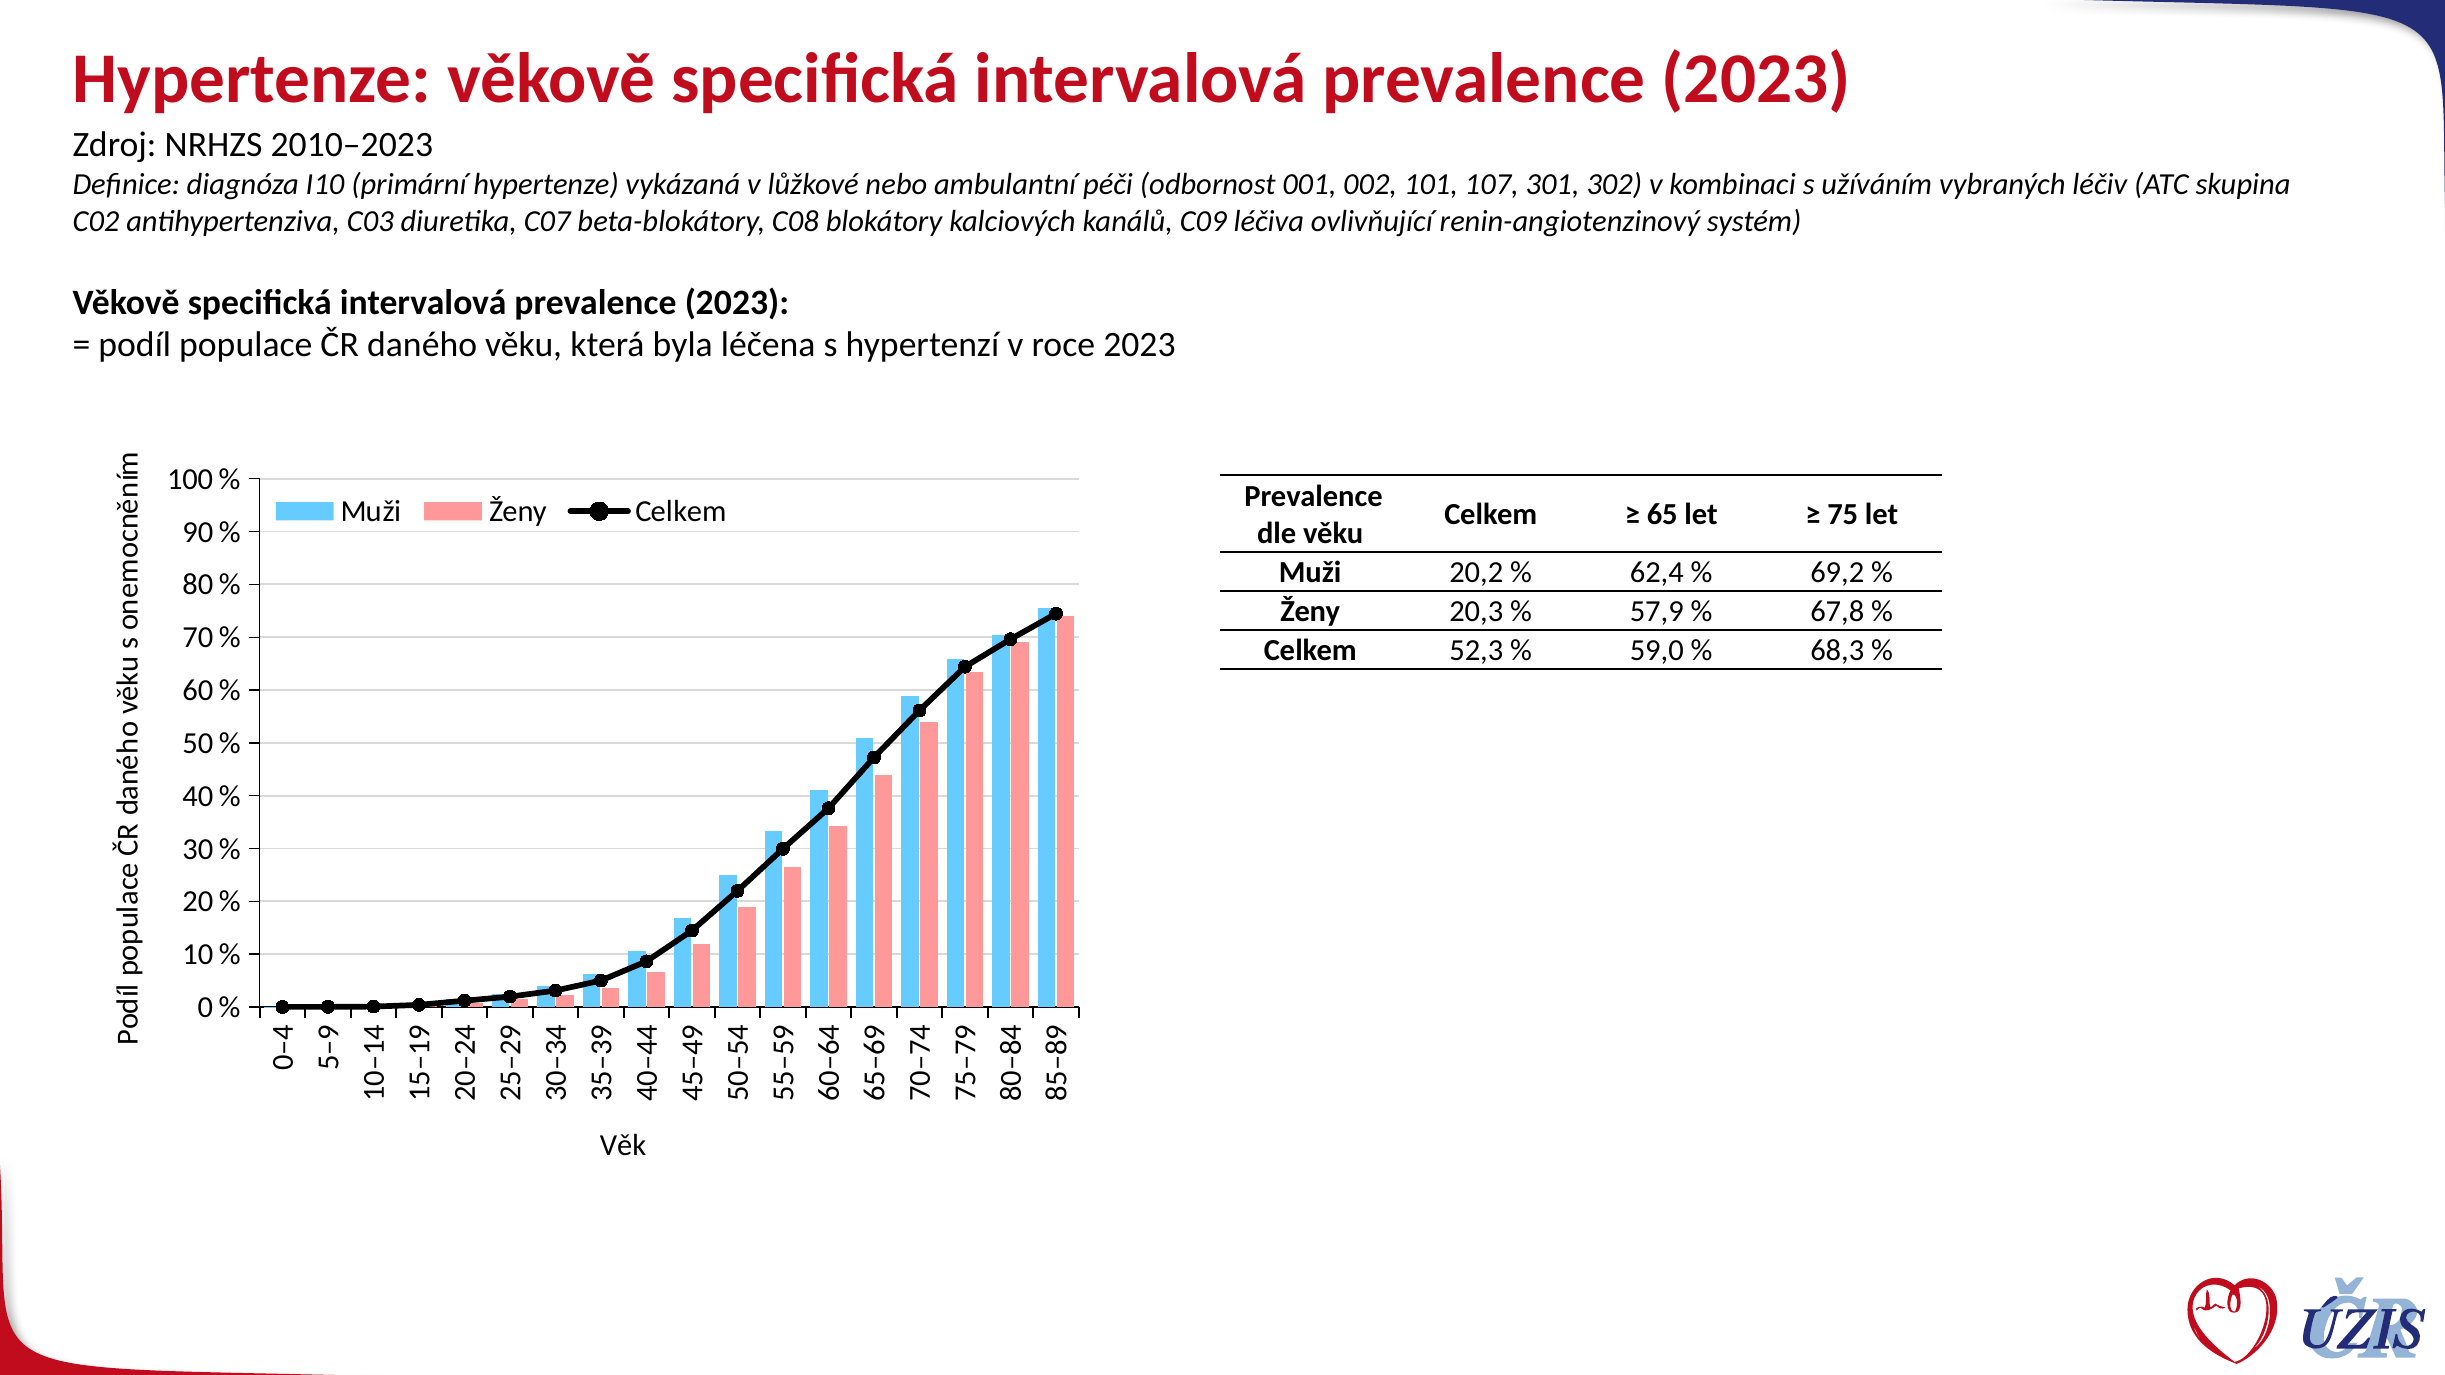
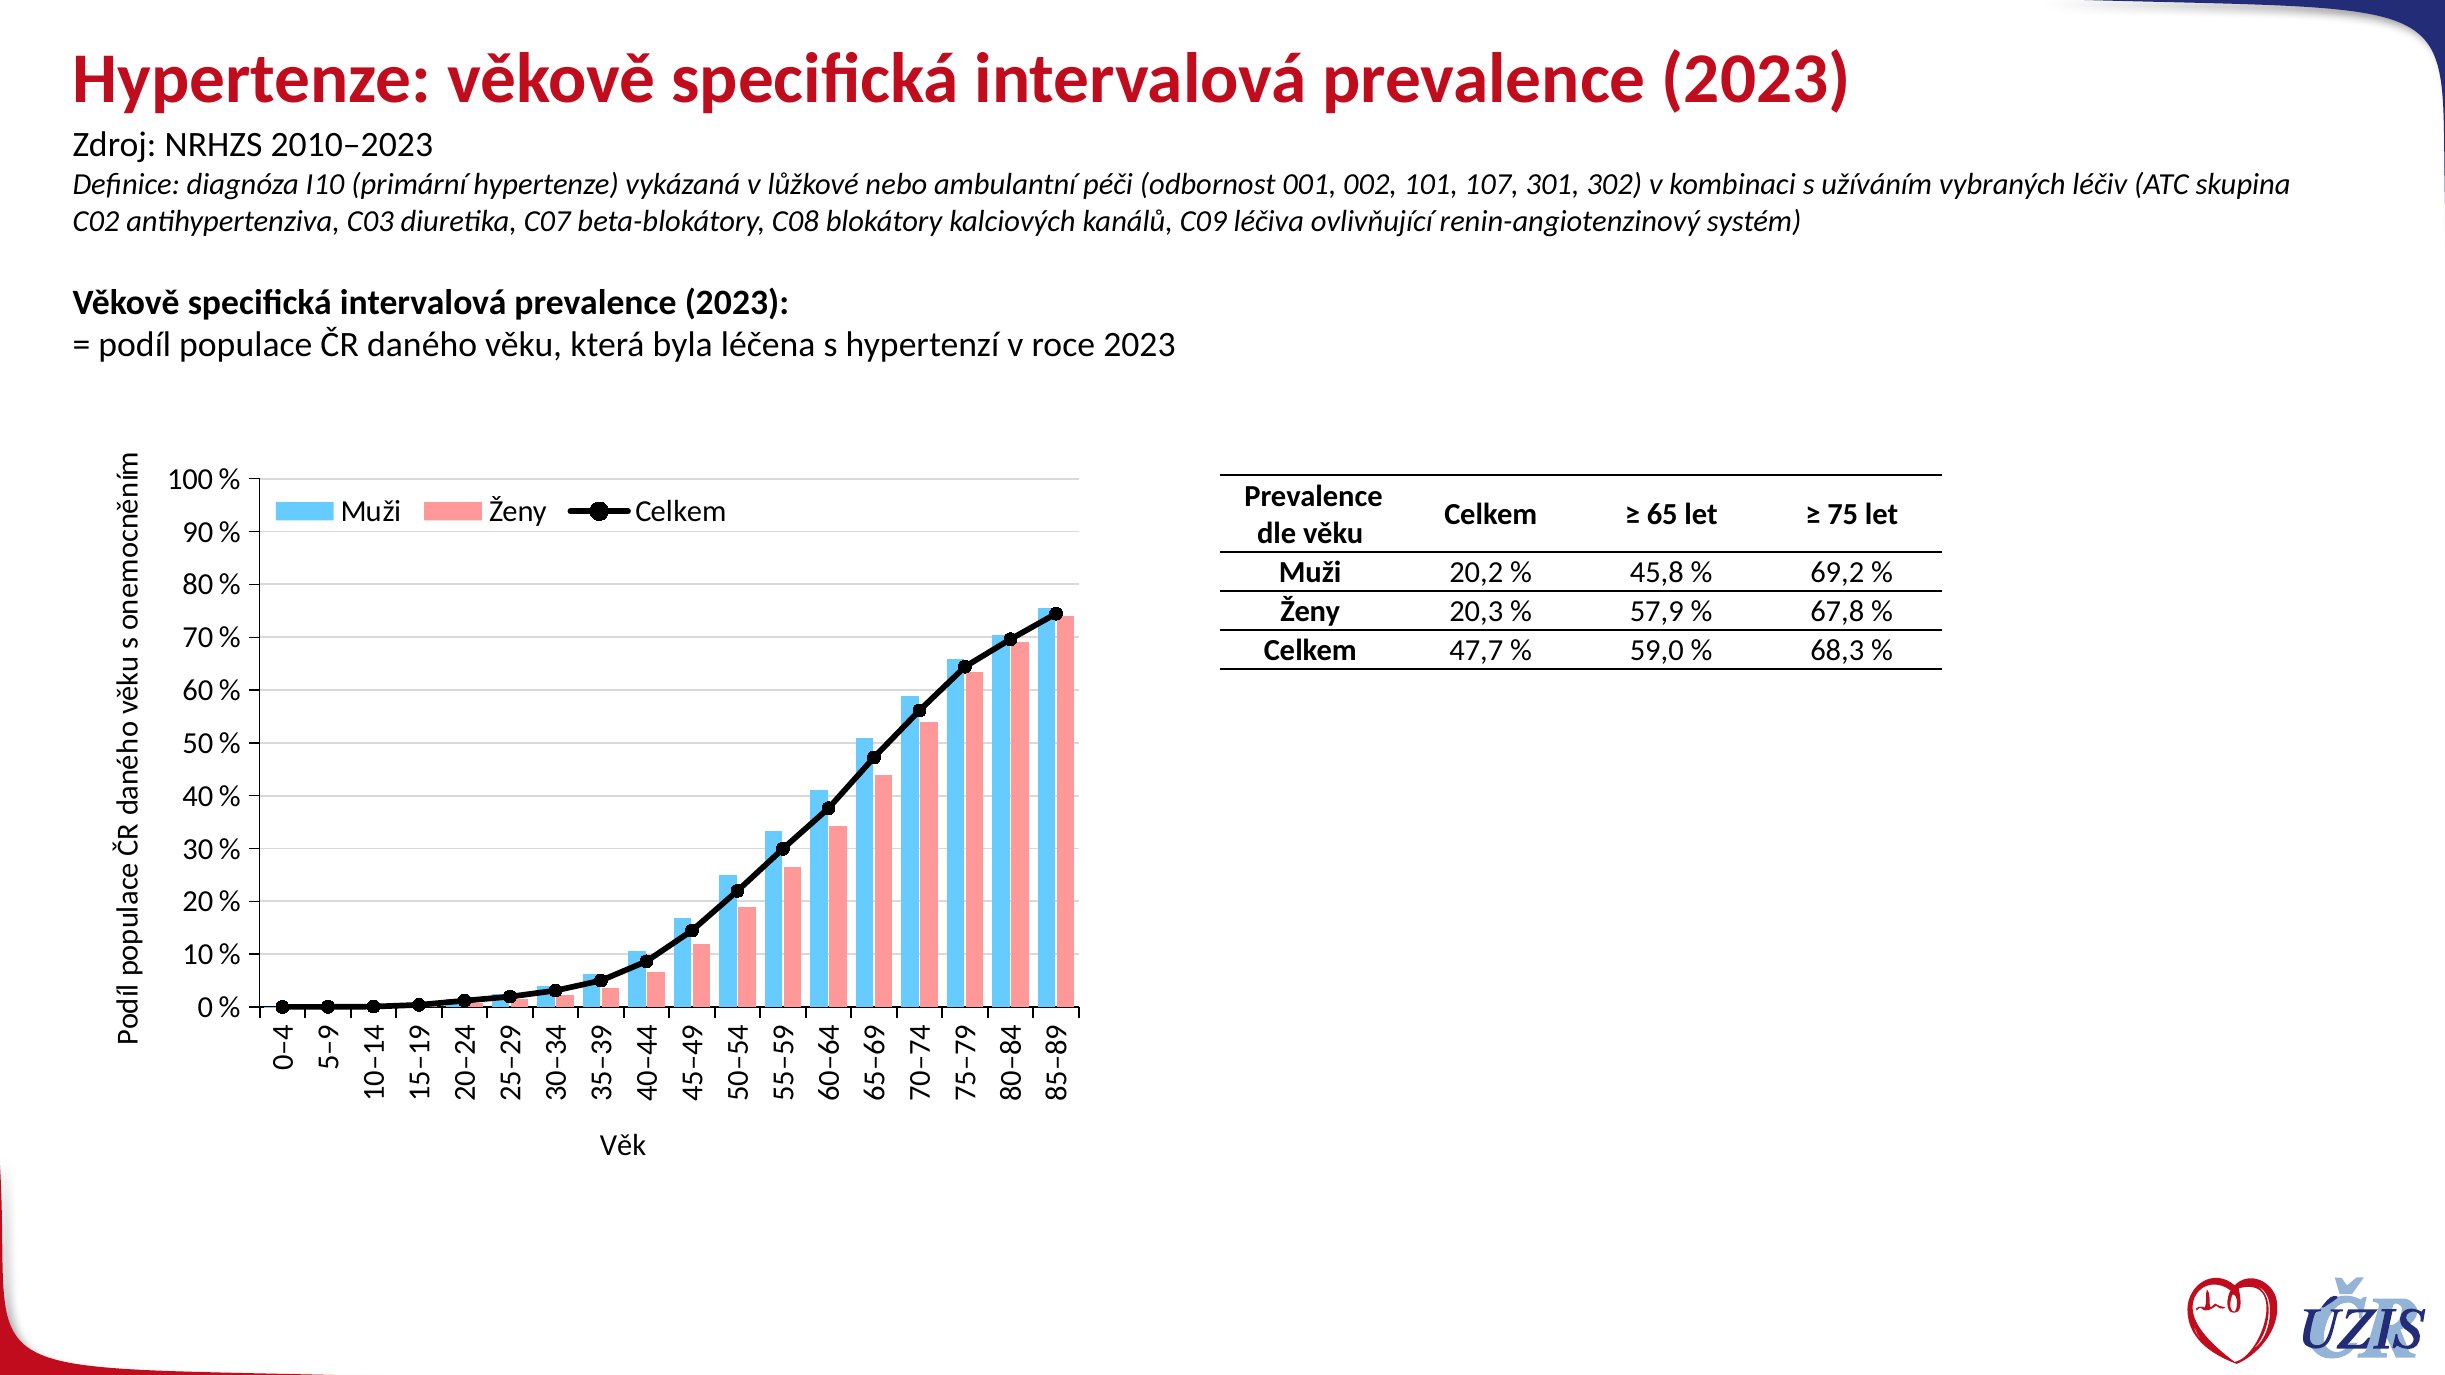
62,4: 62,4 -> 45,8 (1657, 573)
52,3: 52,3 -> 47,7 (1476, 651)
